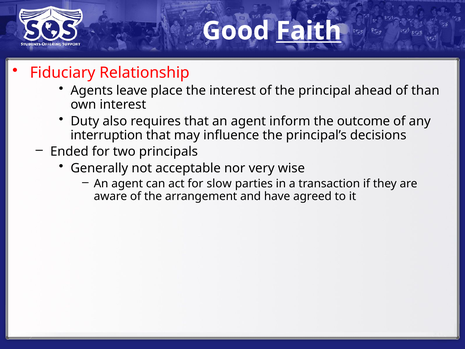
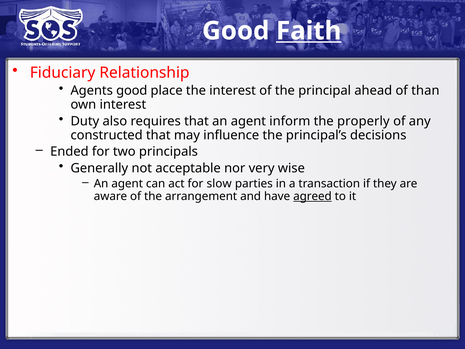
Agents leave: leave -> good (132, 91)
outcome: outcome -> properly (363, 121)
interruption: interruption -> constructed (107, 135)
agreed underline: none -> present (312, 196)
